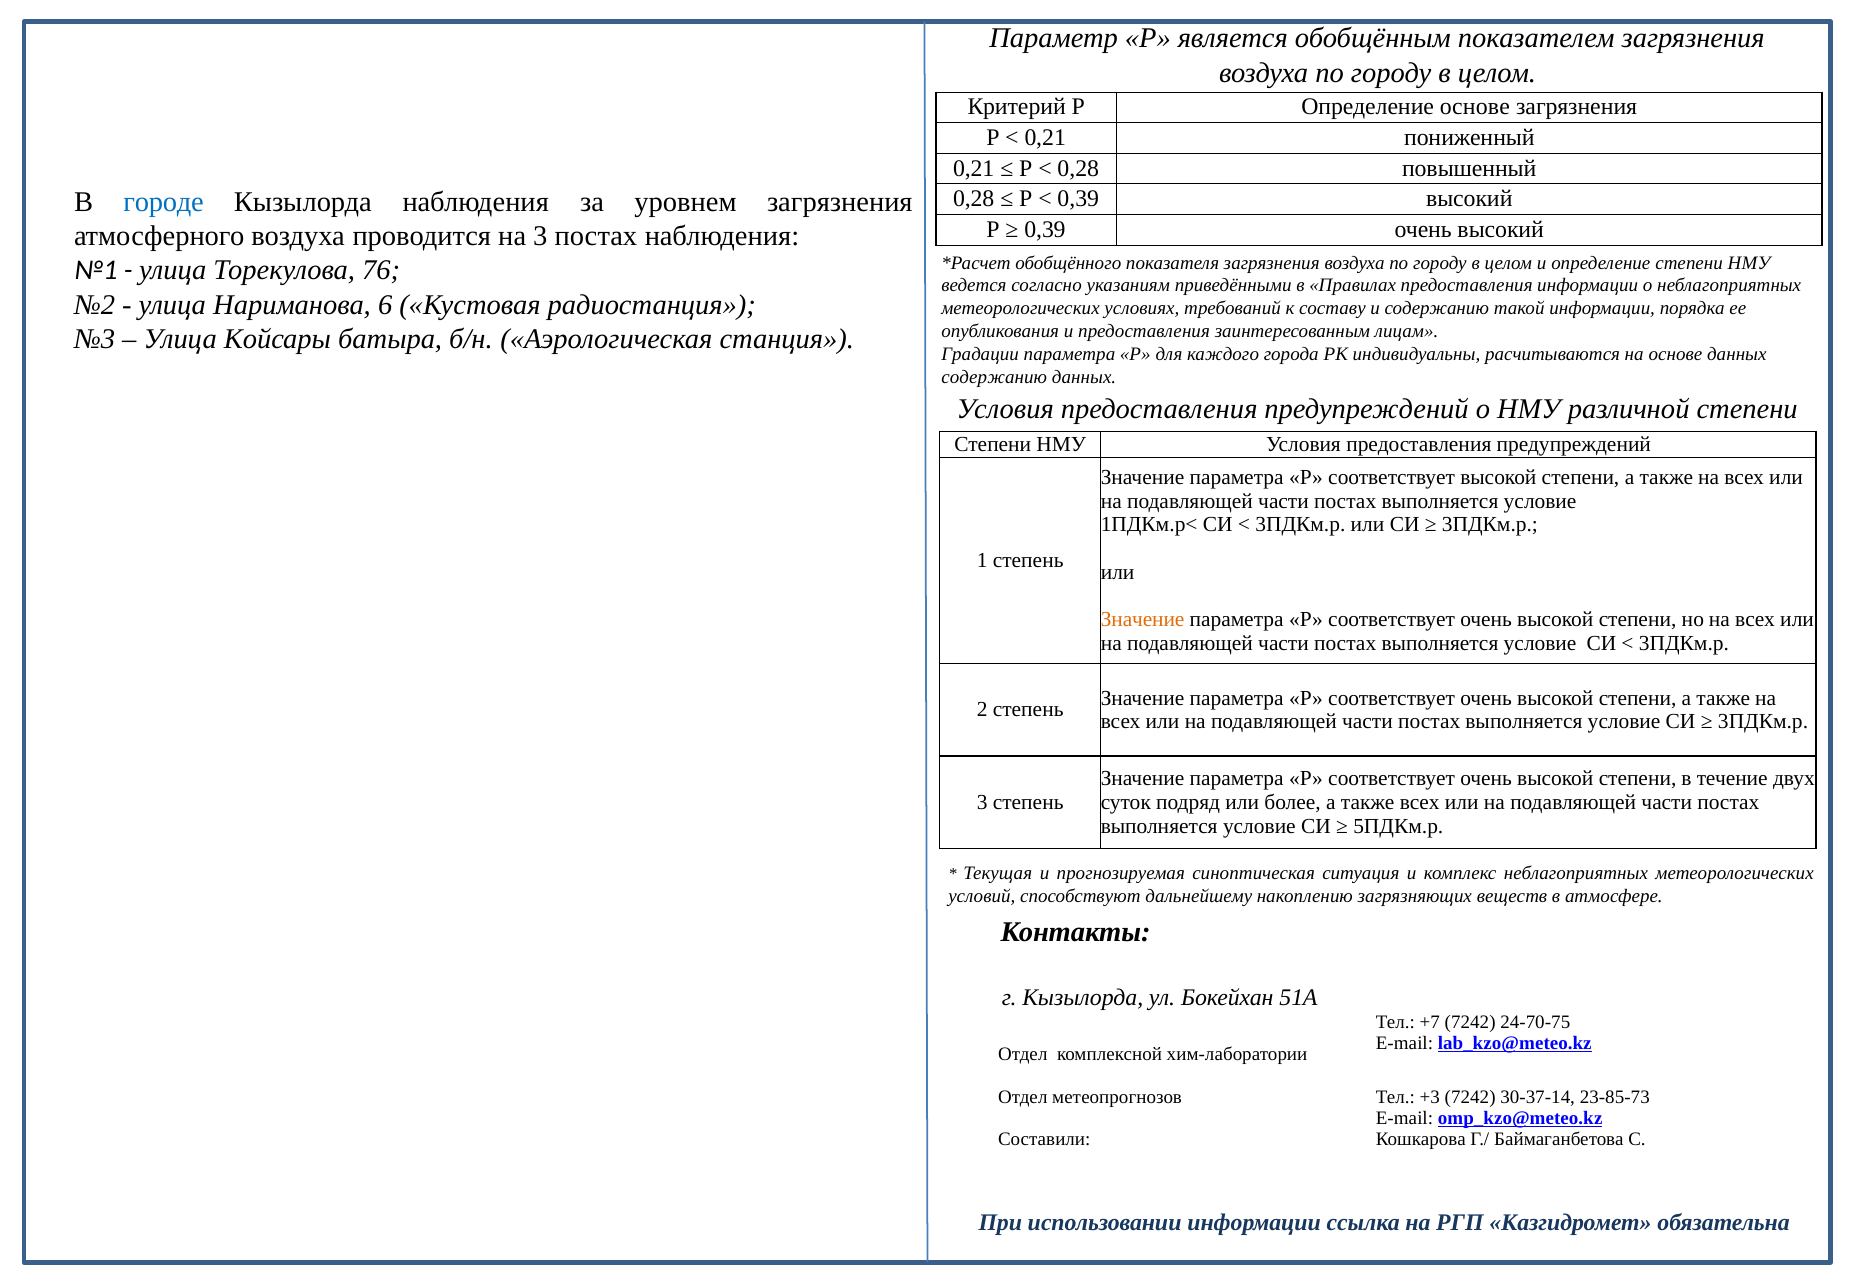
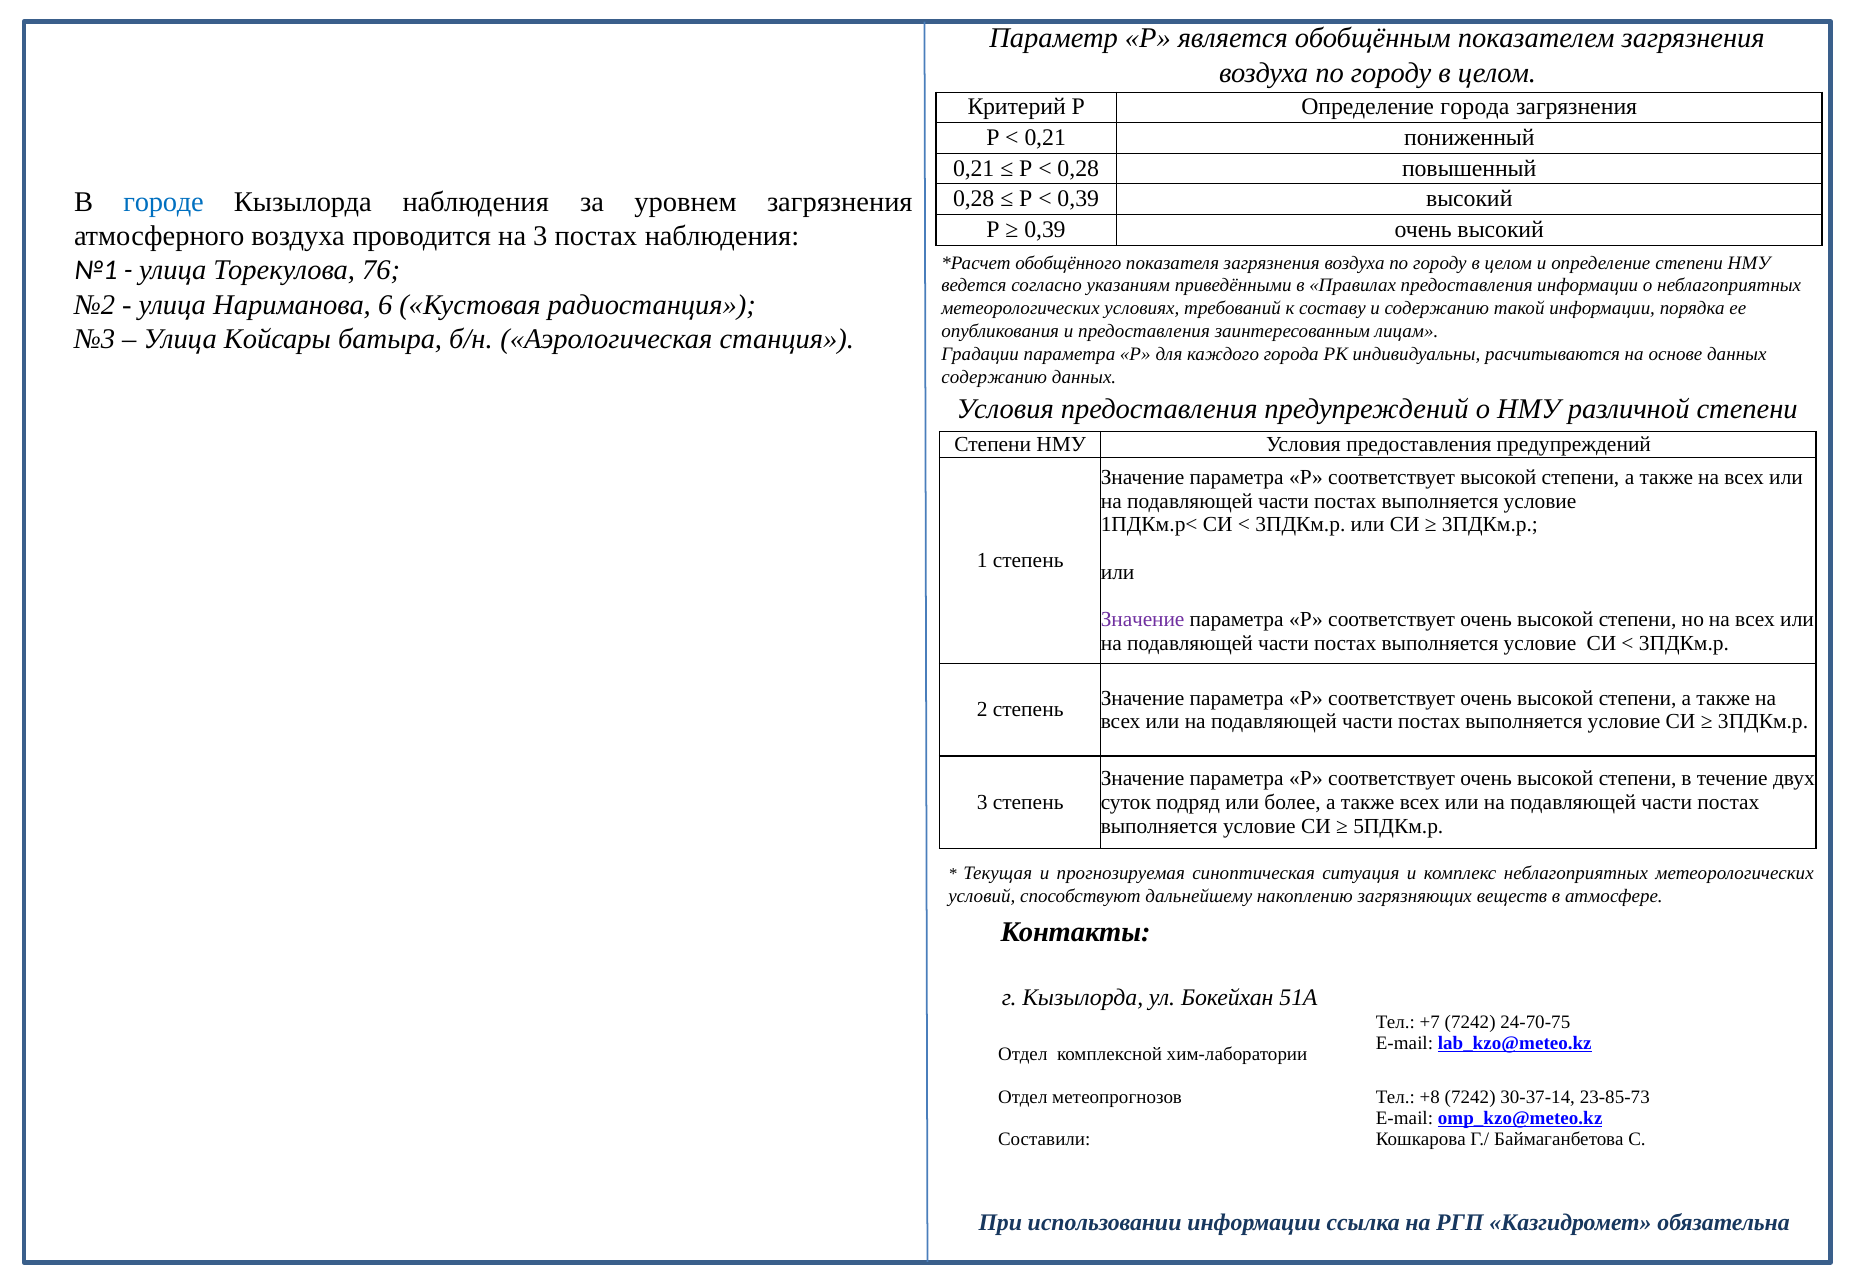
Определение основе: основе -> города (1475, 107)
Значение colour: orange -> purple (1143, 620)
+3: +3 -> +8 (1430, 1097)
